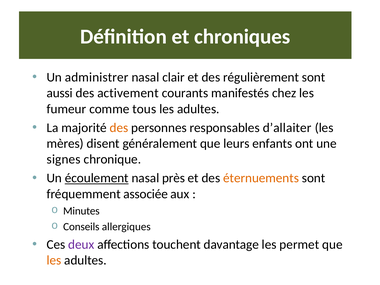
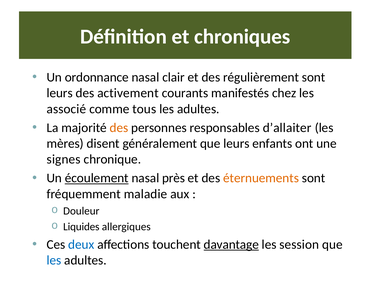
administrer: administrer -> ordonnance (97, 77)
aussi: aussi -> leurs (60, 93)
fumeur: fumeur -> associé (66, 109)
associée: associée -> maladie (146, 194)
Minutes: Minutes -> Douleur (81, 211)
Conseils: Conseils -> Liquides (81, 227)
deux colour: purple -> blue (81, 244)
davantage underline: none -> present (231, 244)
permet: permet -> session (299, 244)
les colour: orange -> blue (54, 260)
